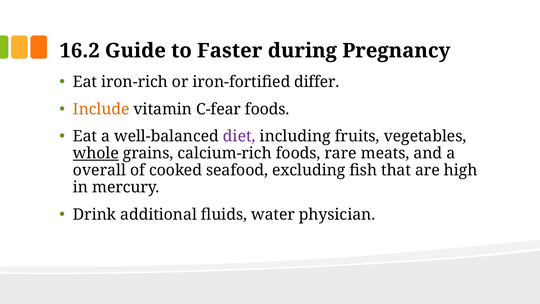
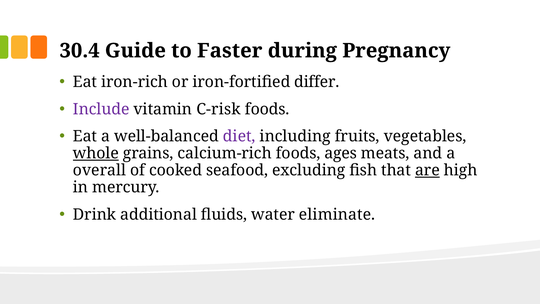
16.2: 16.2 -> 30.4 (80, 51)
Include colour: orange -> purple (101, 109)
C-fear: C-fear -> C-risk (218, 109)
rare: rare -> ages (341, 153)
are underline: none -> present (427, 170)
physician: physician -> eliminate (337, 214)
